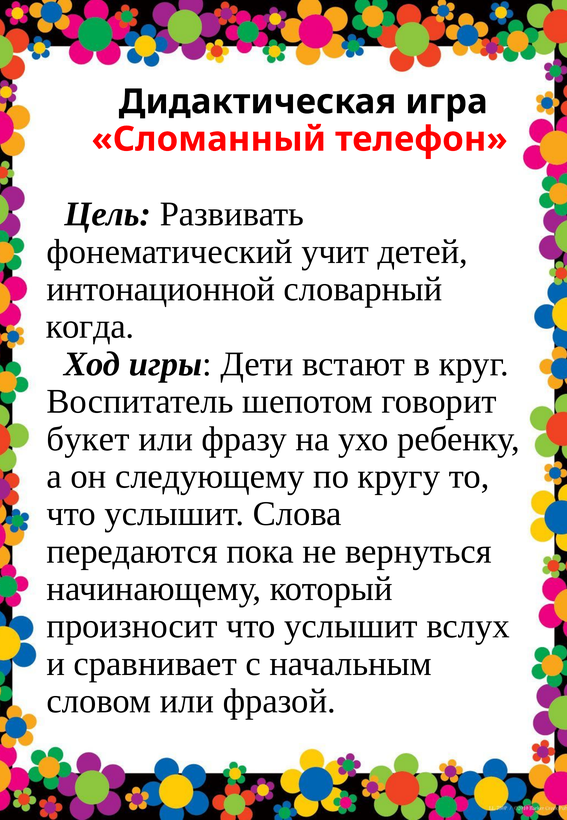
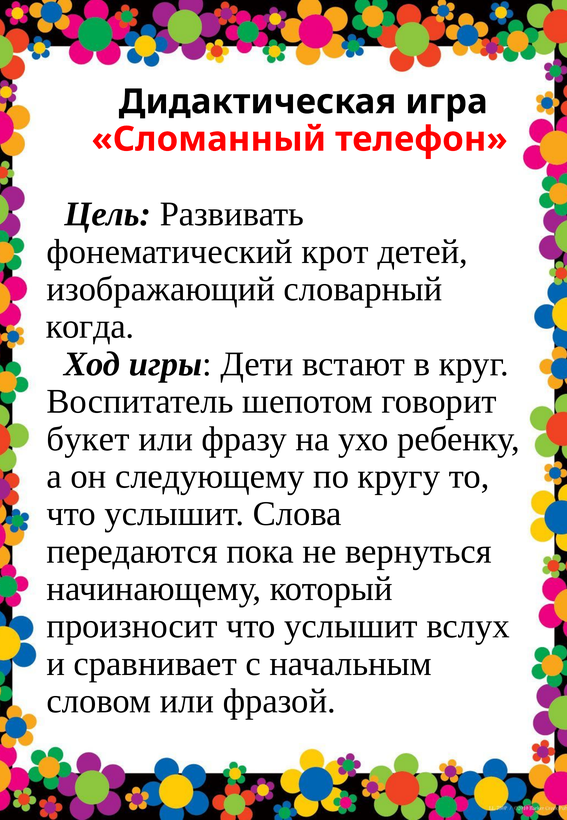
учит: учит -> крот (335, 251)
интонационной: интонационной -> изображающий (161, 289)
